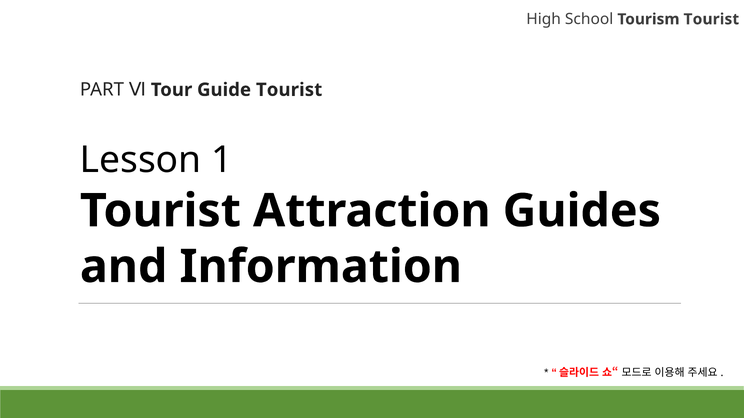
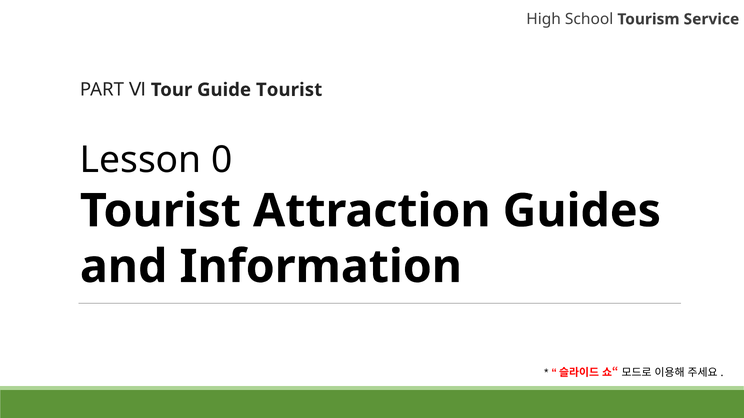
Tourism Tourist: Tourist -> Service (711, 19)
1: 1 -> 0 (222, 160)
